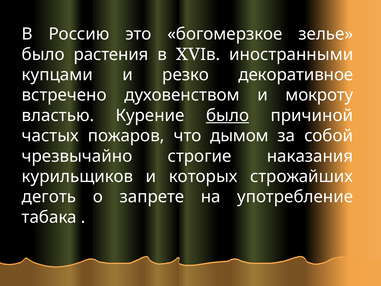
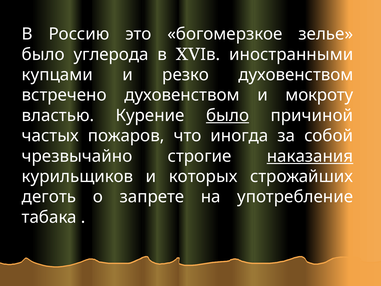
растения: растения -> углерода (111, 54)
резко декоративное: декоративное -> духовенством (296, 75)
дымом: дымом -> иногда (239, 136)
наказания underline: none -> present (310, 156)
